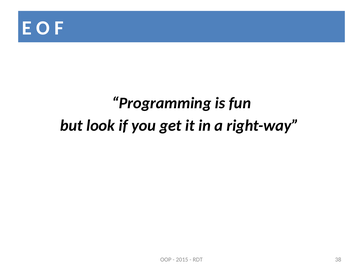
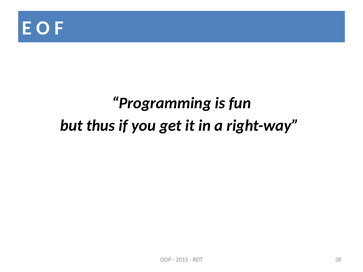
look: look -> thus (101, 126)
